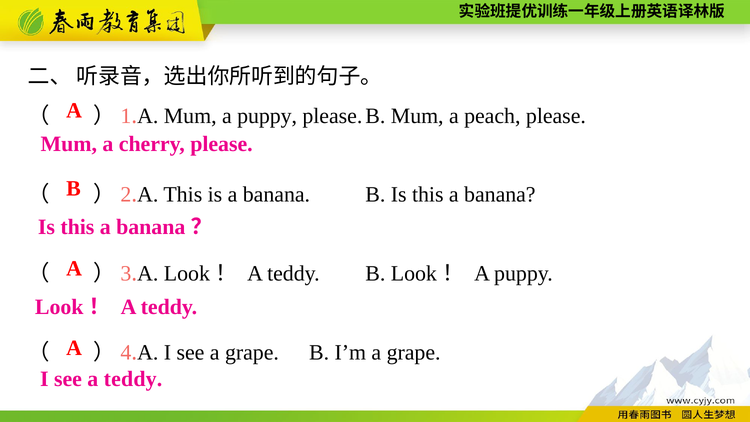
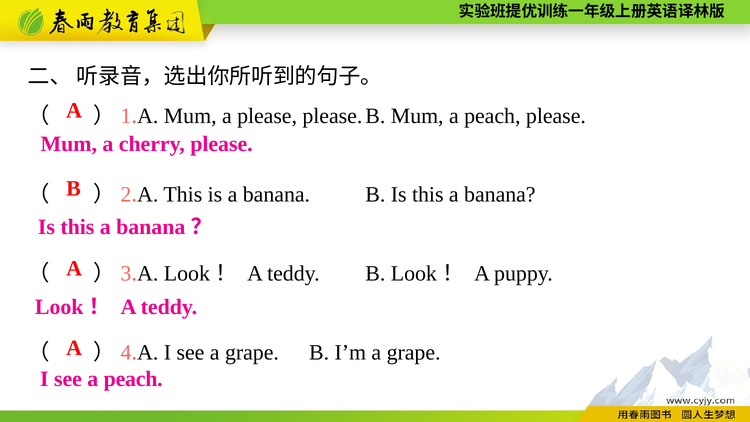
Mum a puppy: puppy -> please (267, 116)
see a teddy: teddy -> peach (133, 379)
